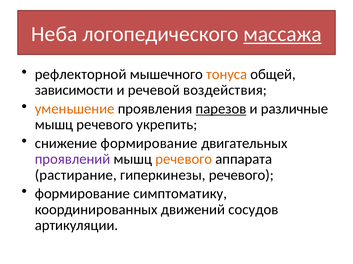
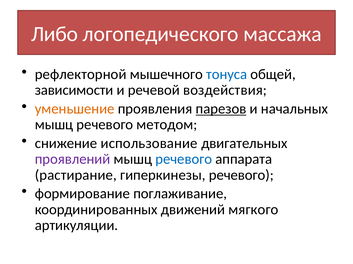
Неба: Неба -> Либо (55, 34)
массажа underline: present -> none (283, 34)
тонуса colour: orange -> blue (227, 74)
различные: различные -> начальных (294, 109)
укрепить: укрепить -> методом (167, 125)
снижение формирование: формирование -> использование (149, 144)
речевого colour: orange -> blue (184, 160)
симптоматику: симптоматику -> поглаживание (180, 194)
сосудов: сосудов -> мягкого (253, 210)
